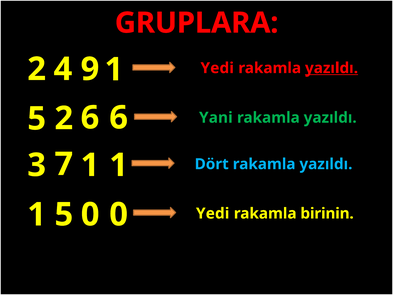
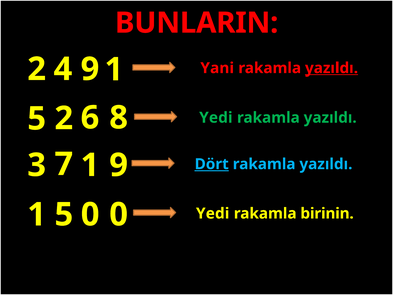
GRUPLARA: GRUPLARA -> BUNLARIN (197, 23)
Yedi: Yedi -> Yani (217, 68)
6: 6 -> 8 (119, 118)
Yani: Yani -> Yedi (216, 118)
1: 1 -> 9 (119, 165)
Dört underline: none -> present (212, 164)
